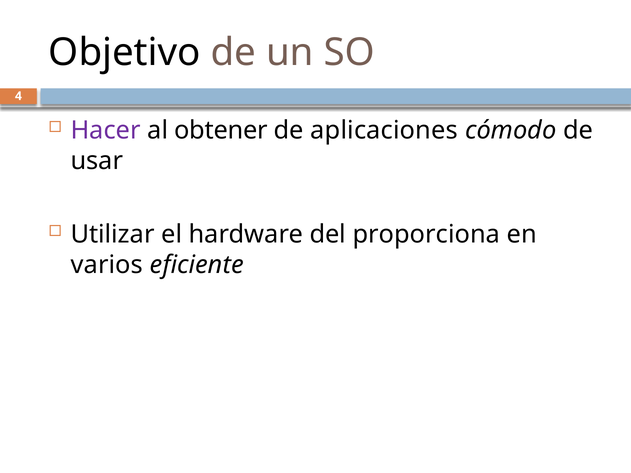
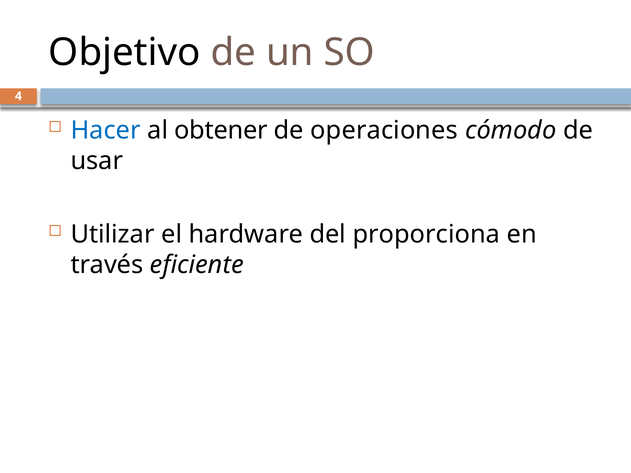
Hacer colour: purple -> blue (106, 131)
aplicaciones: aplicaciones -> operaciones (384, 131)
varios: varios -> través (107, 265)
